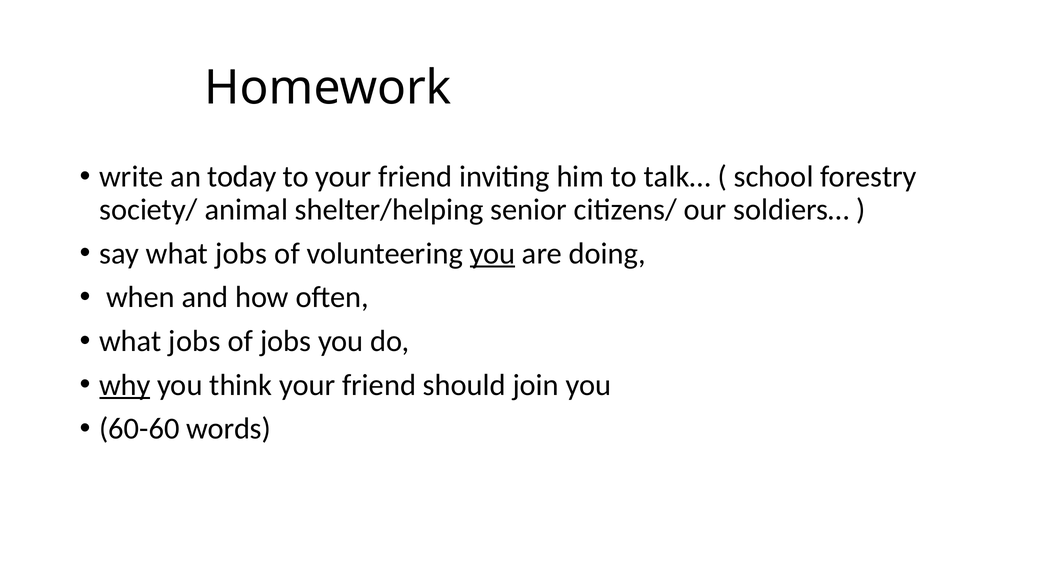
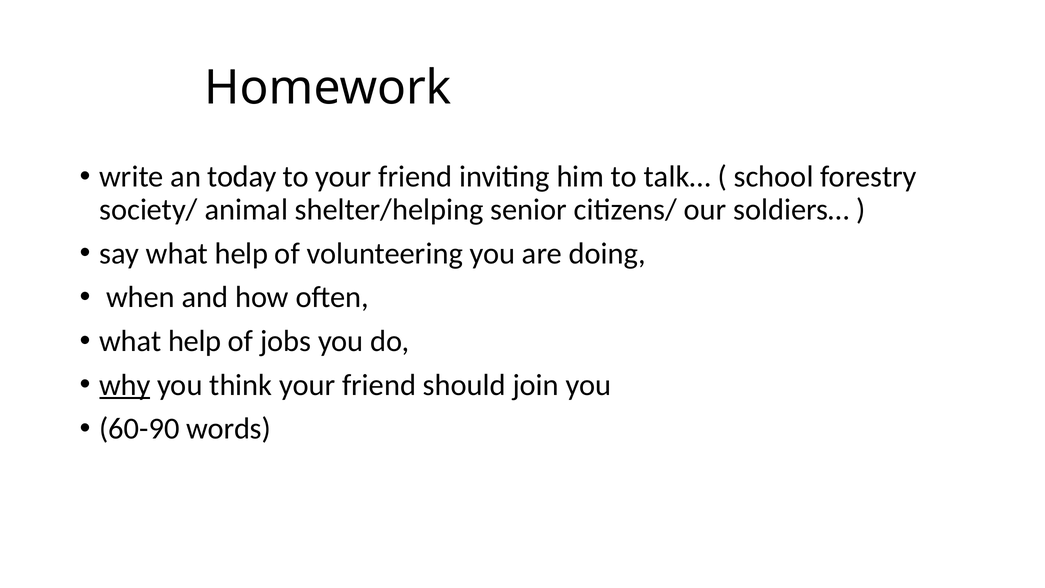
say what jobs: jobs -> help (241, 253)
you underline: present -> none (493, 253)
jobs: jobs -> help (195, 341)
60-60: 60-60 -> 60-90 (139, 429)
